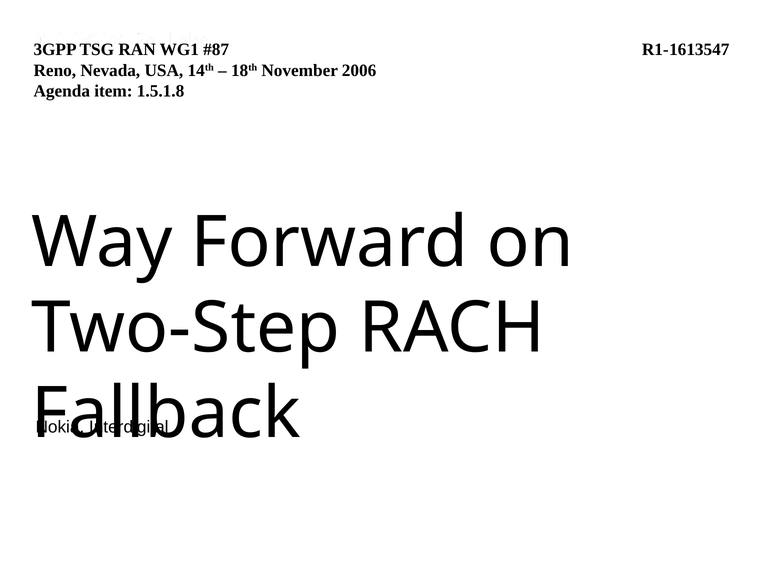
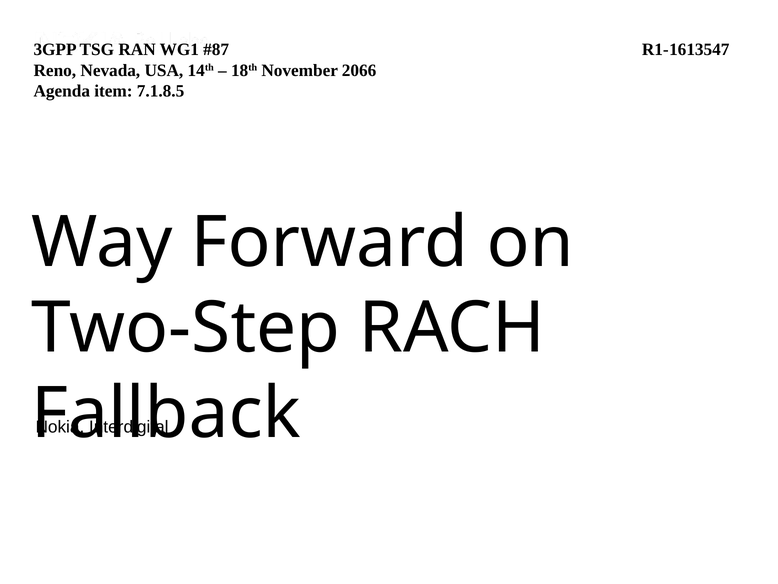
2006: 2006 -> 2066 (359, 70)
1.5.1.8: 1.5.1.8 -> 7.1.8.5 (161, 91)
